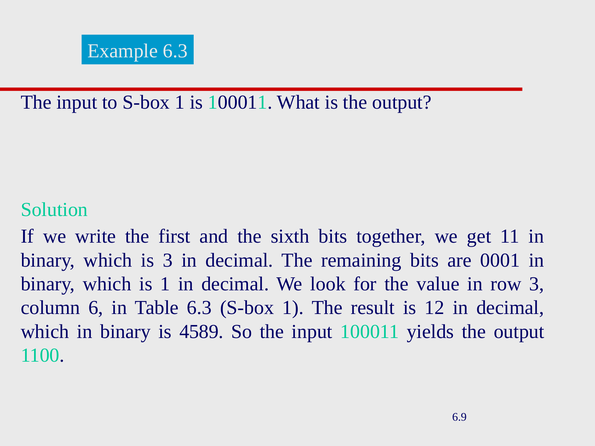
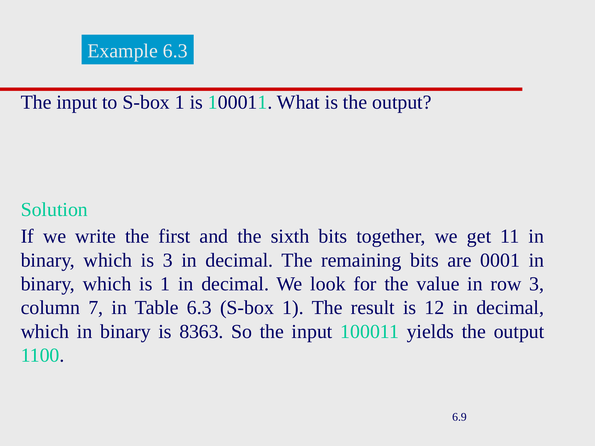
6: 6 -> 7 (96, 308)
4589: 4589 -> 8363 (201, 332)
